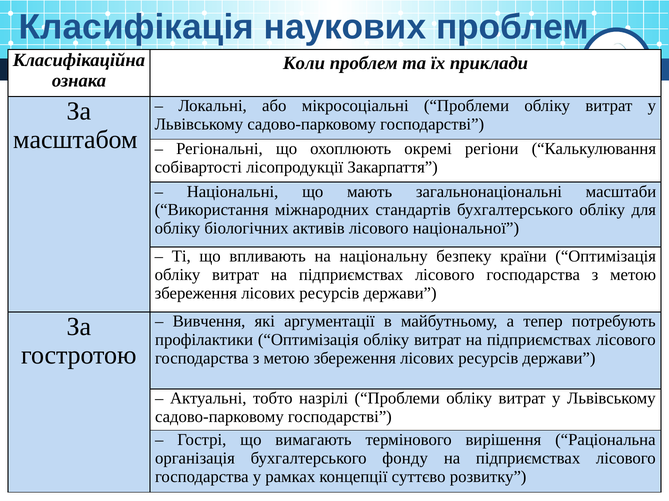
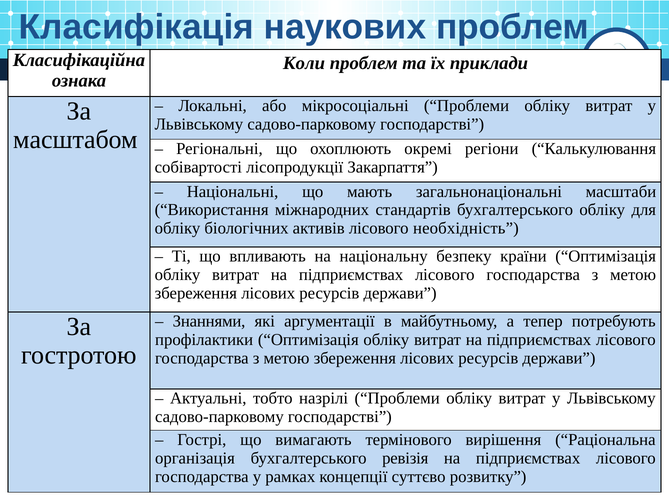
національної: національної -> необхідність (466, 229)
Вивчення: Вивчення -> Знаннями (209, 322)
фонду: фонду -> ревізія (405, 459)
